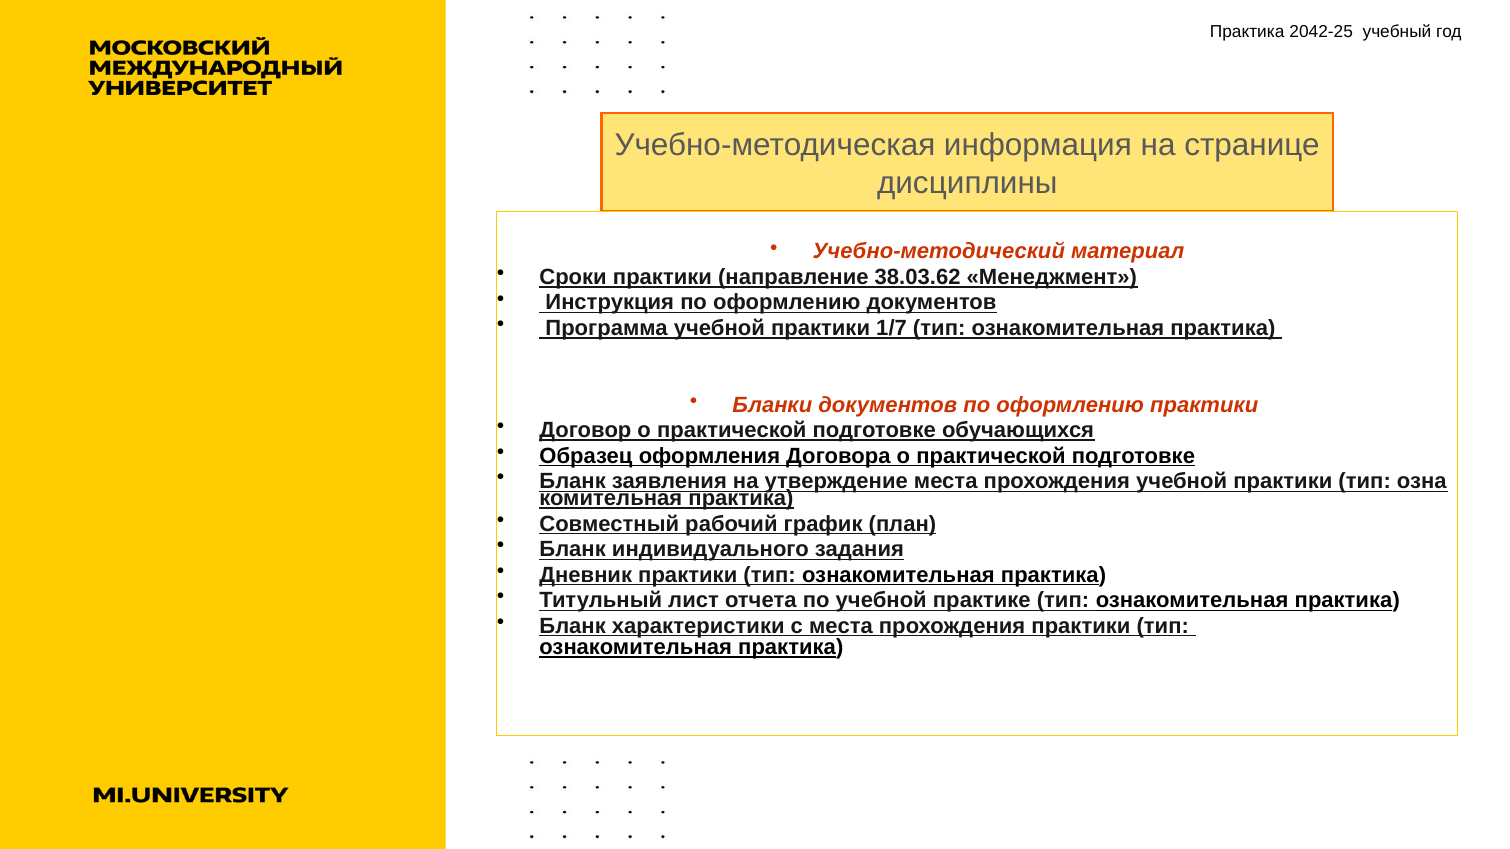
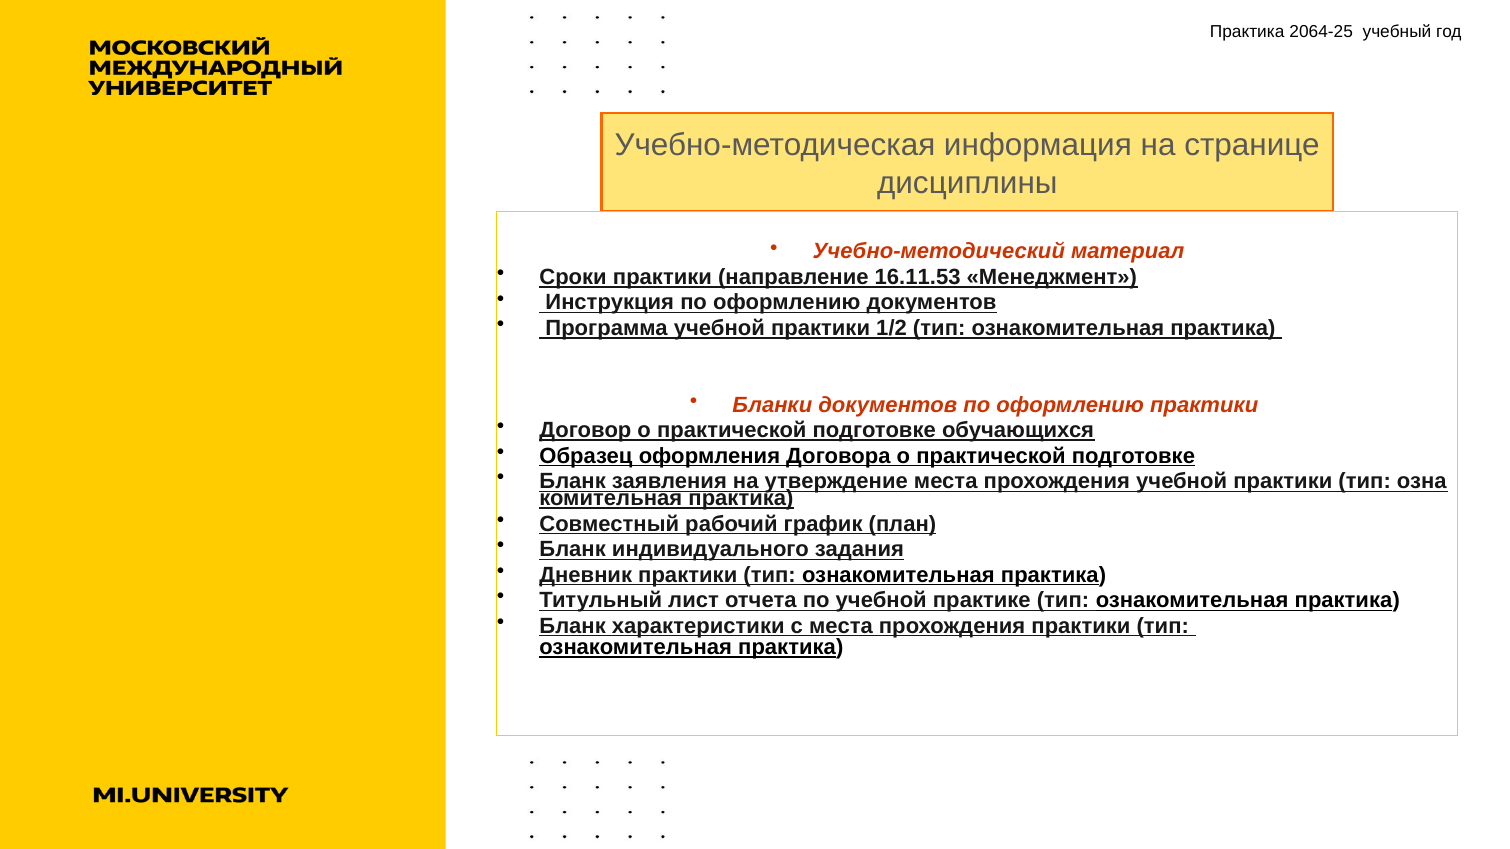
2042-25: 2042-25 -> 2064-25 (1321, 32)
38.03.62: 38.03.62 -> 16.11.53 (918, 277)
1/7: 1/7 -> 1/2 (892, 328)
